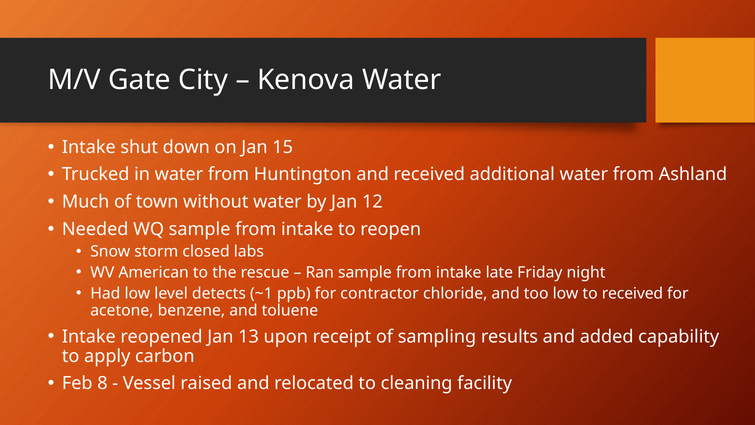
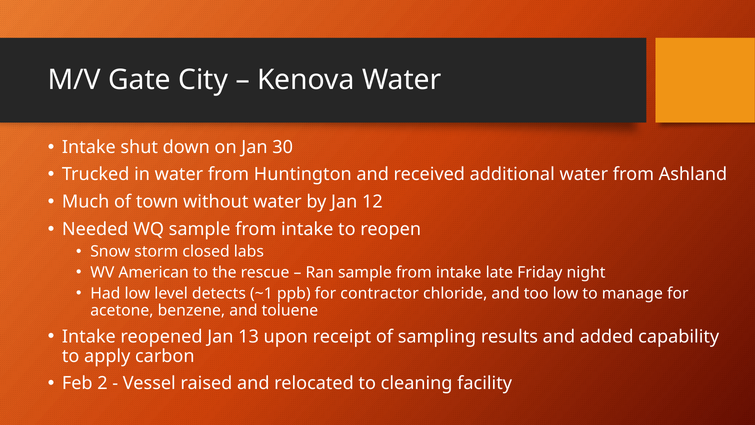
15: 15 -> 30 (283, 147)
to received: received -> manage (632, 293)
8: 8 -> 2 (102, 383)
